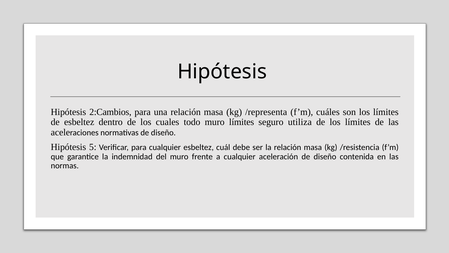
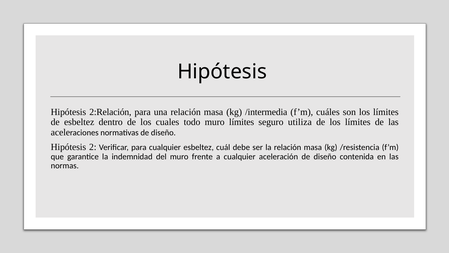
2:Cambios: 2:Cambios -> 2:Relación (110, 112)
/representa: /representa -> /intermedia (266, 112)
5: 5 -> 2 (93, 147)
